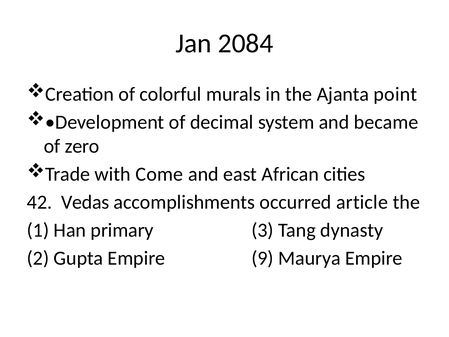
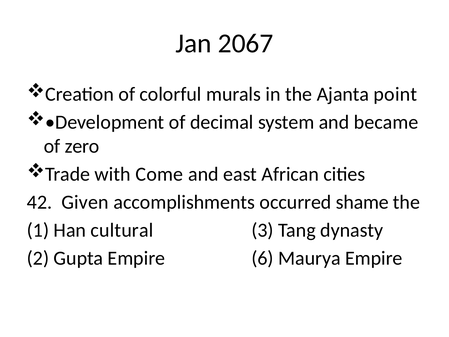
2084: 2084 -> 2067 (246, 43)
Vedas: Vedas -> Given (85, 202)
article: article -> shame (362, 202)
primary: primary -> cultural (122, 230)
9: 9 -> 6 (263, 258)
